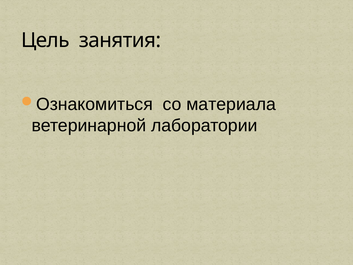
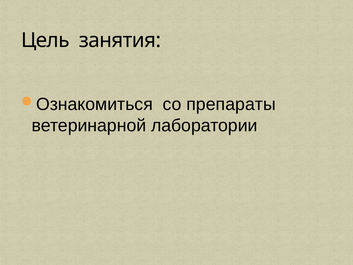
материала: материала -> препараты (231, 104)
